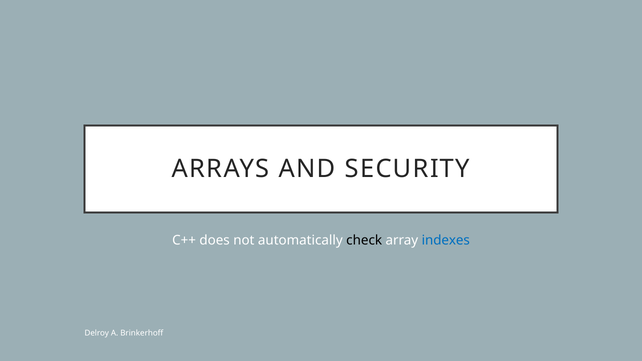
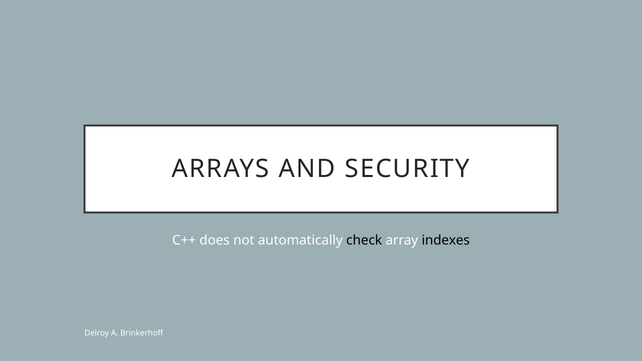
indexes colour: blue -> black (446, 241)
